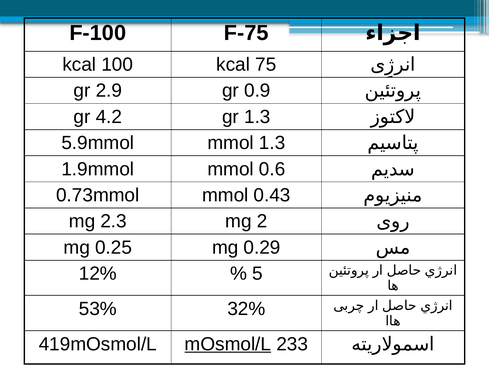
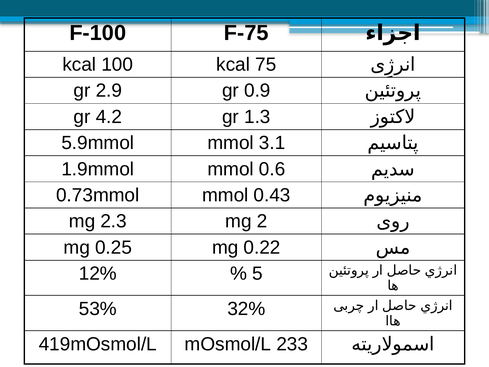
5.9mmol 1.3: 1.3 -> 3.1 (272, 143)
0.29: 0.29 -> 0.22 (262, 247)
mOsmol/L underline: present -> none (228, 344)
